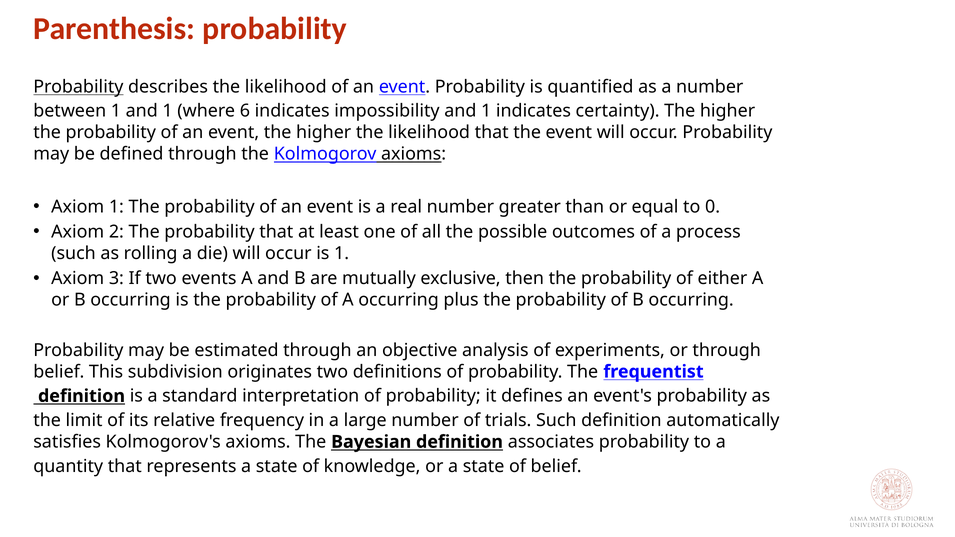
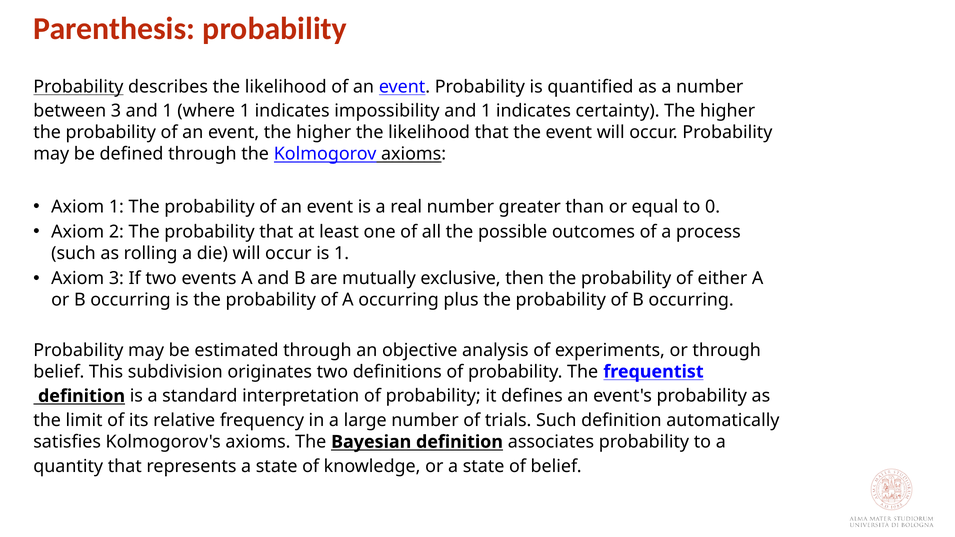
between 1: 1 -> 3 (116, 111)
where 6: 6 -> 1 (245, 111)
